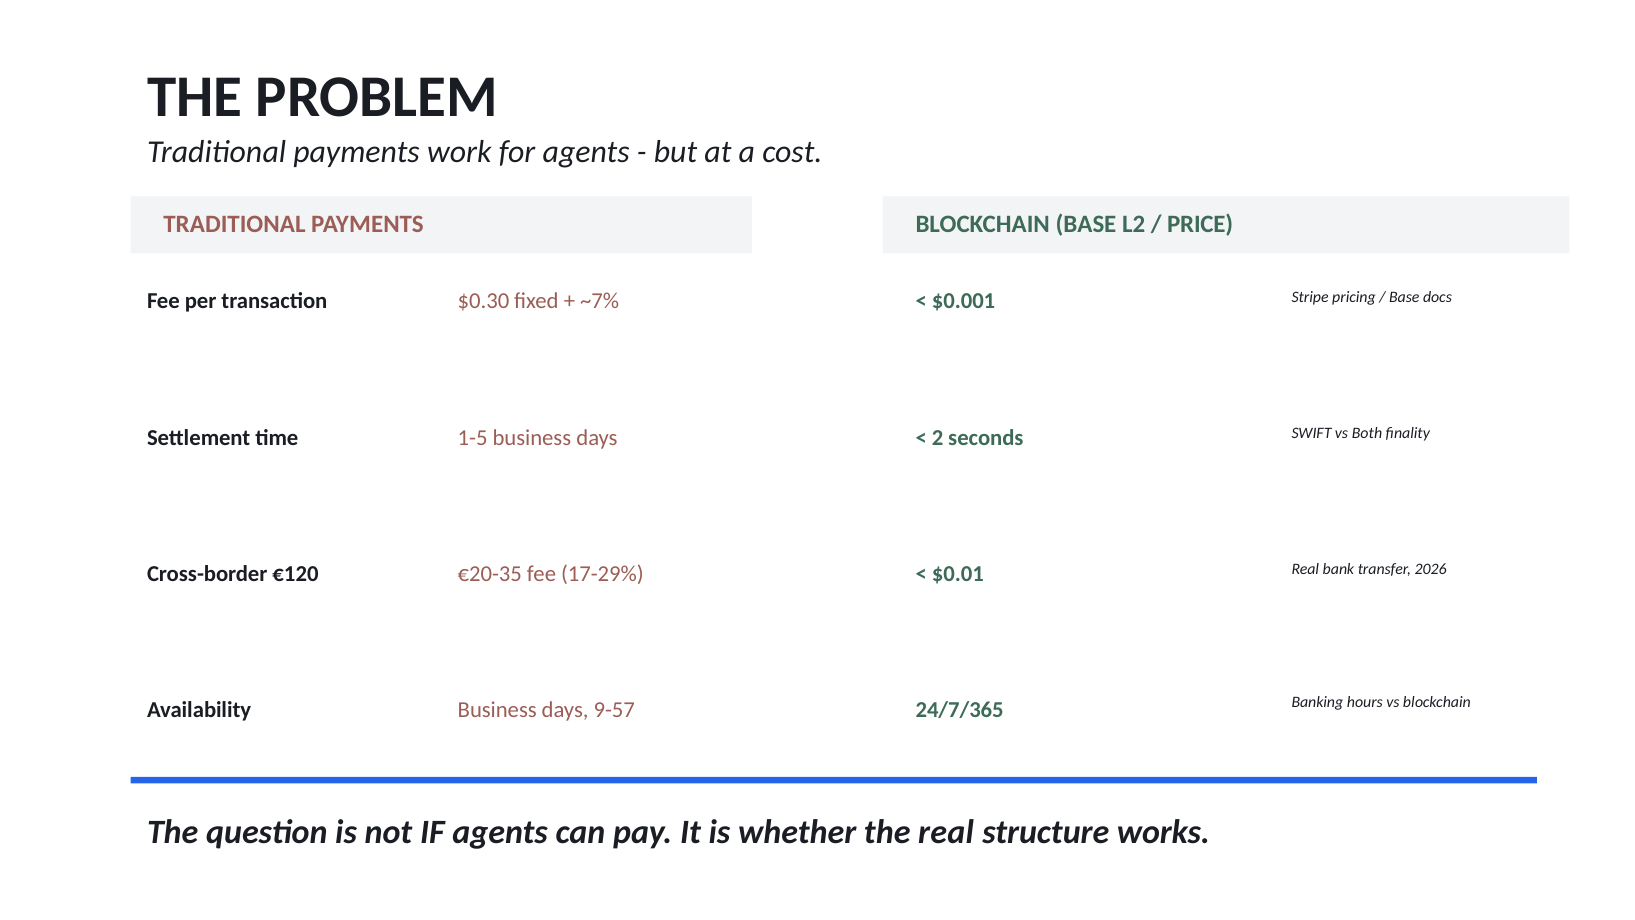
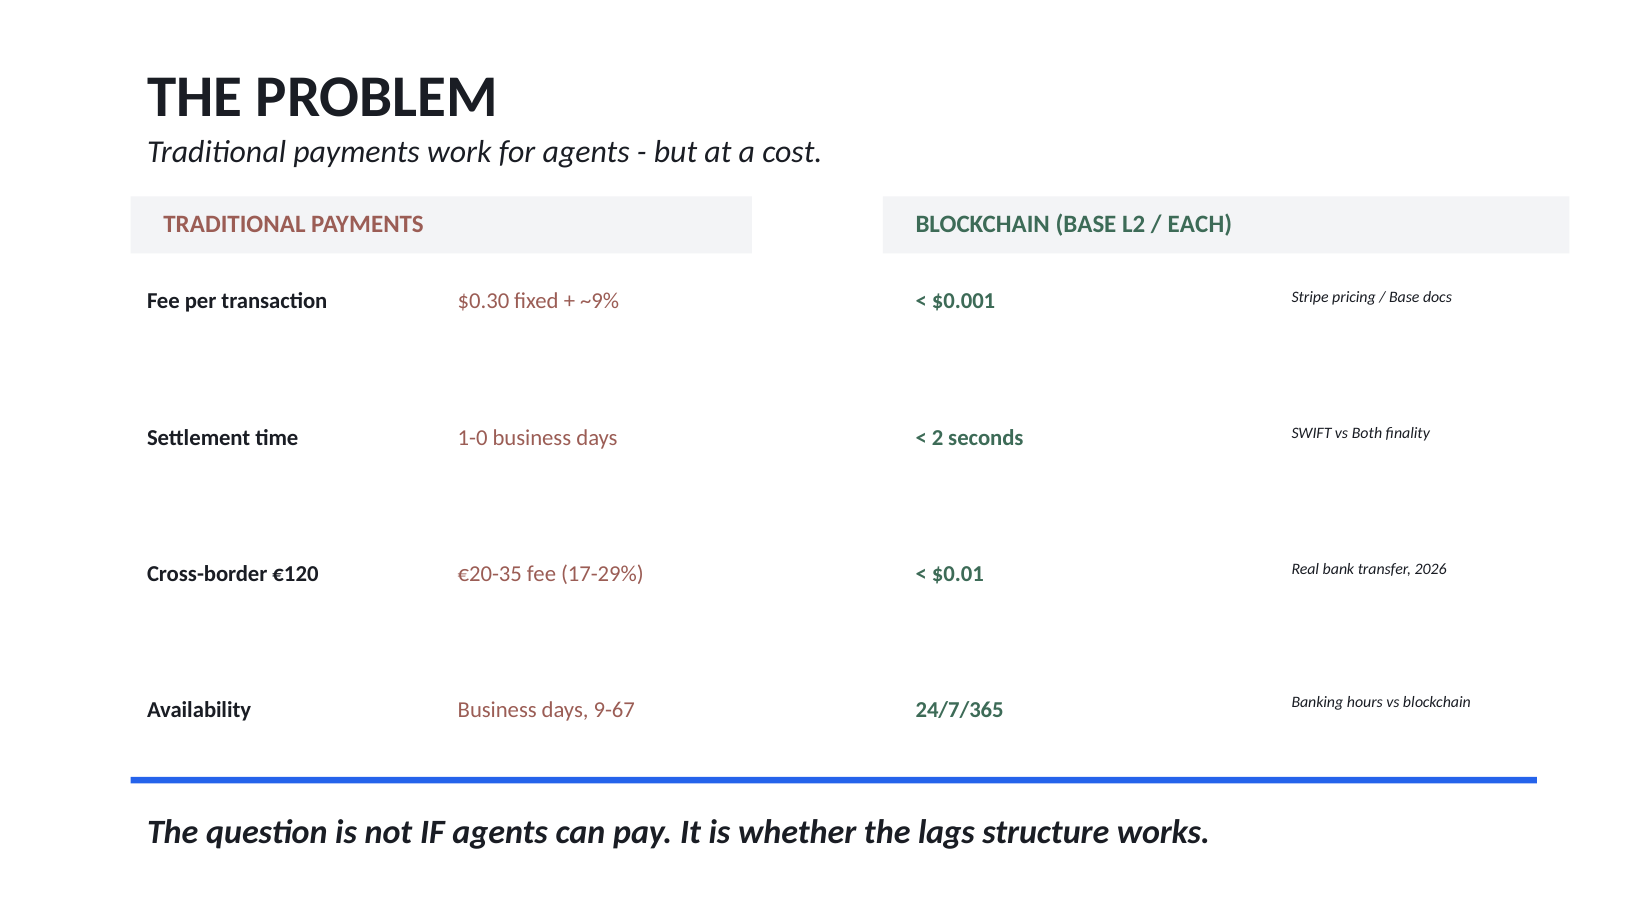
PRICE: PRICE -> EACH (1200, 224)
~7%: ~7% -> ~9% (600, 301)
1-5: 1-5 -> 1-0 (473, 438)
9-57: 9-57 -> 9-67 (614, 710)
the real: real -> lags (946, 832)
